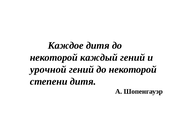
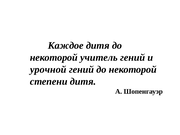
каждый: каждый -> учитель (99, 58)
